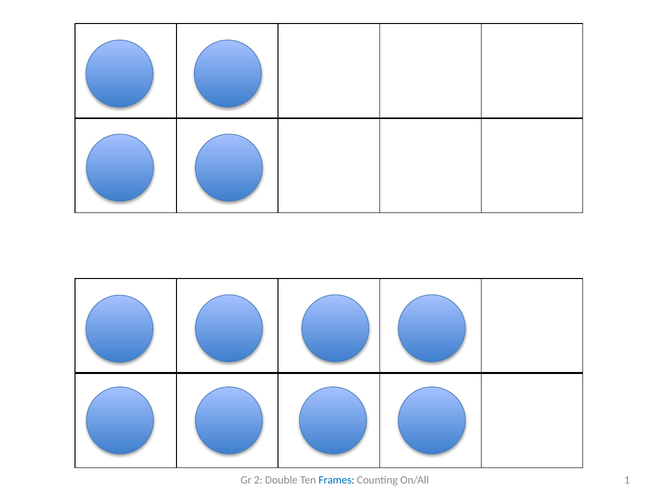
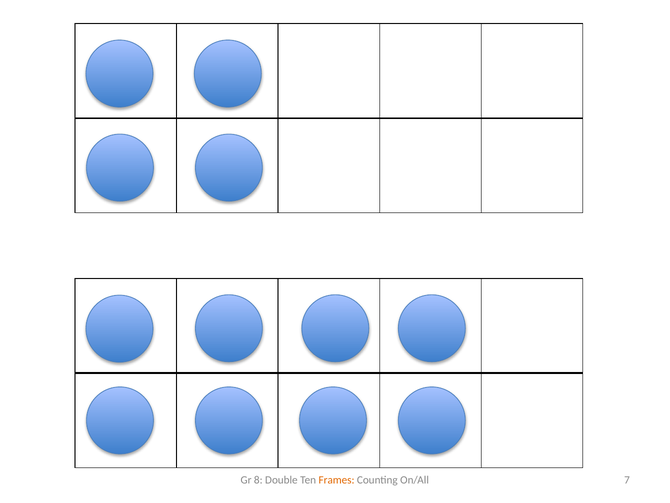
2: 2 -> 8 (258, 480)
Frames colour: blue -> orange (337, 480)
1: 1 -> 7 (627, 480)
